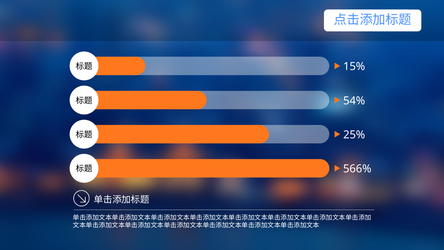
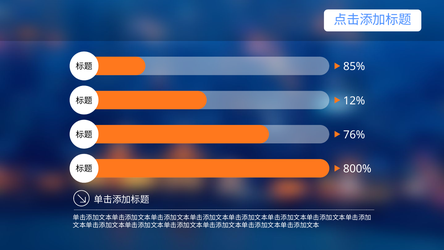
15%: 15% -> 85% (354, 67)
54%: 54% -> 12% (354, 101)
25%: 25% -> 76% (354, 135)
566%: 566% -> 800% (357, 169)
